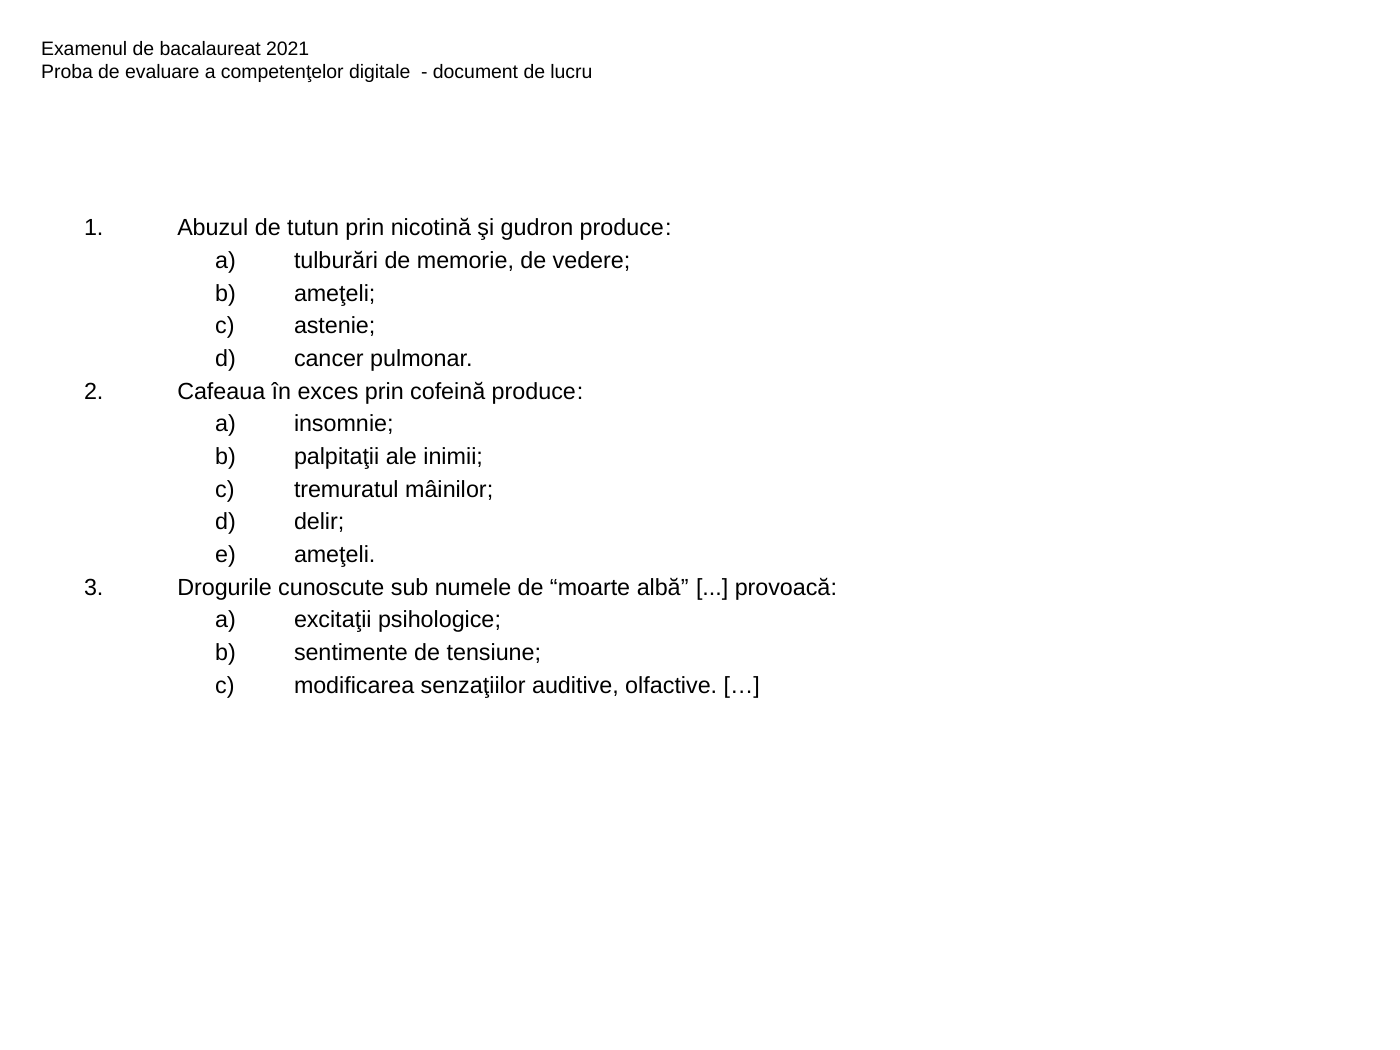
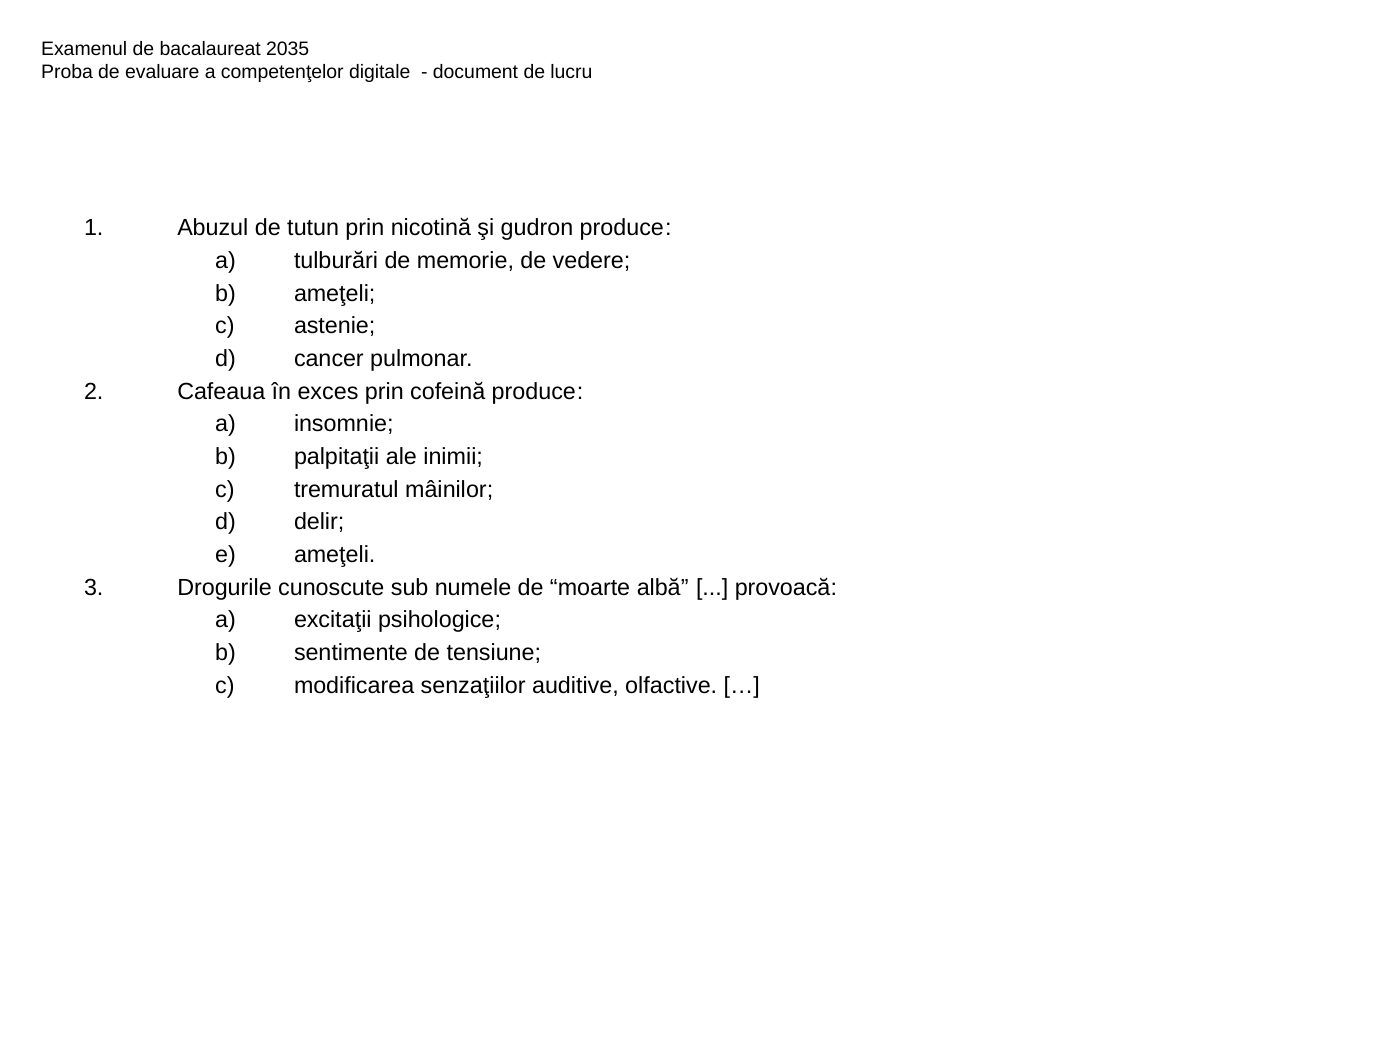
2021: 2021 -> 2035 (288, 49)
